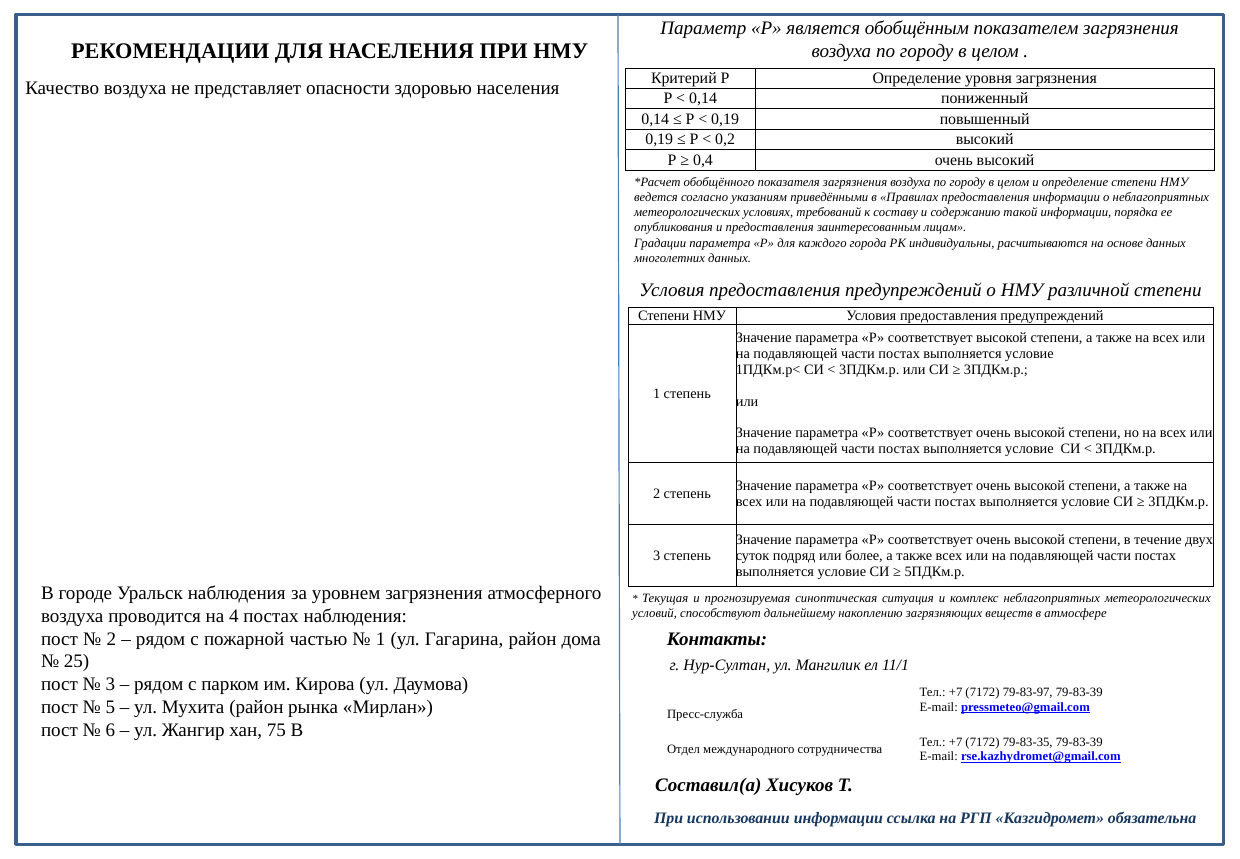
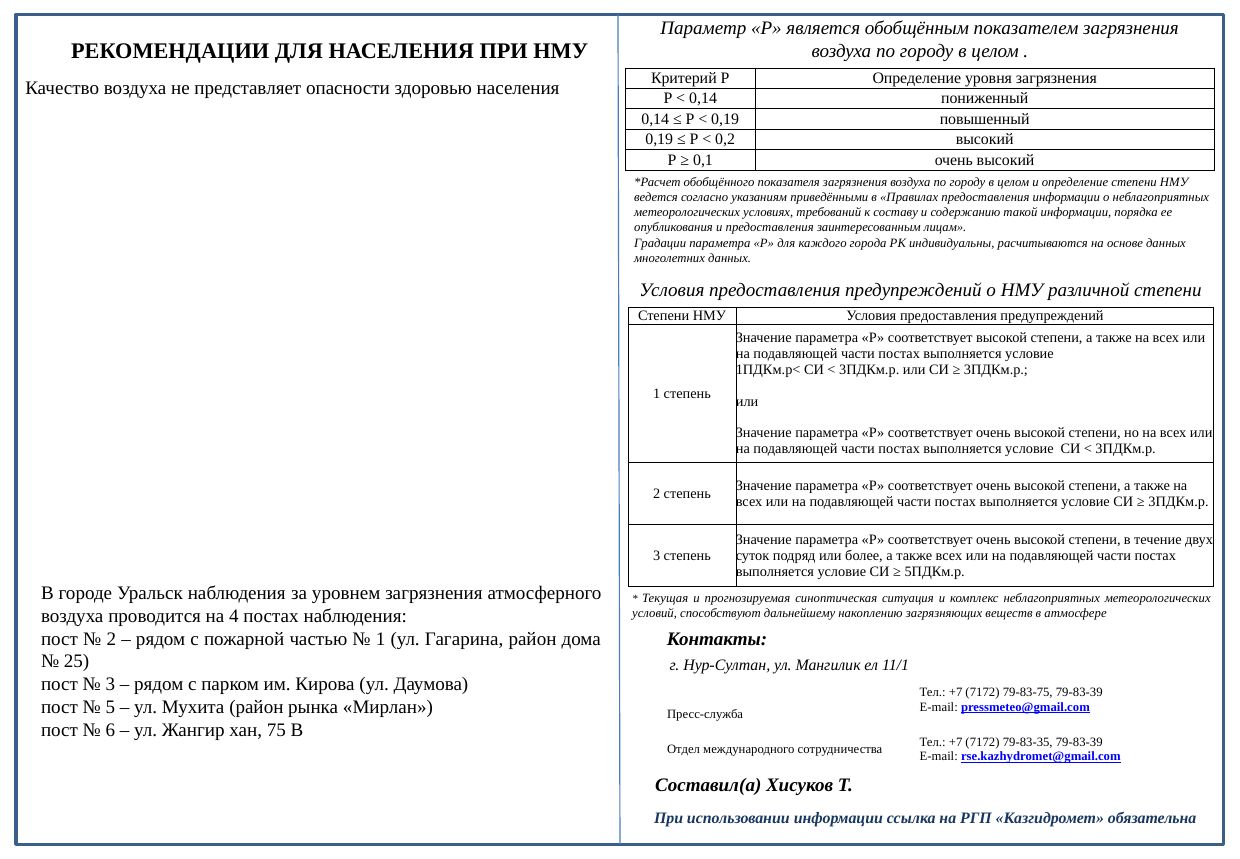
0,4: 0,4 -> 0,1 (703, 160)
79-83-97: 79-83-97 -> 79-83-75 (1028, 692)
